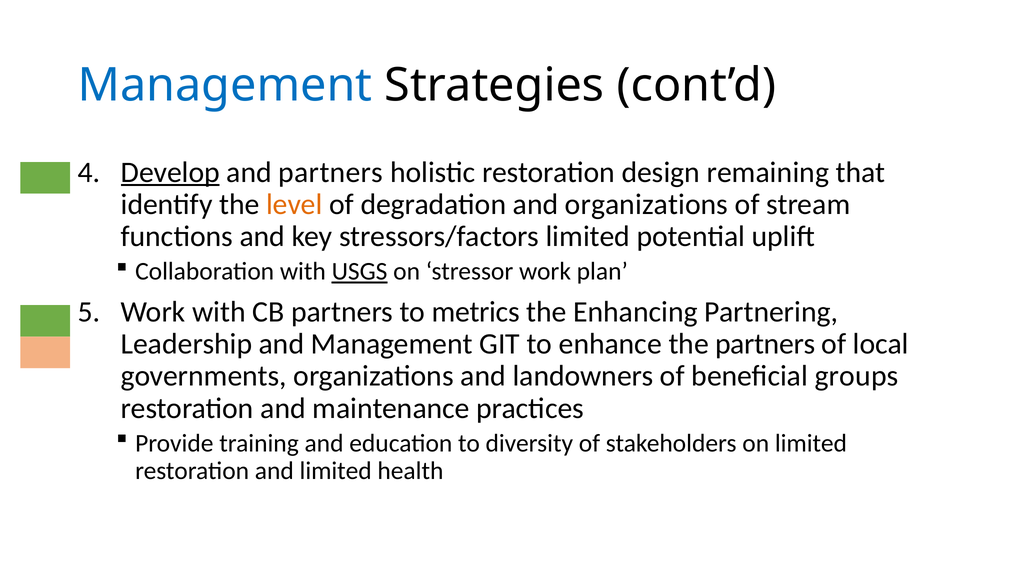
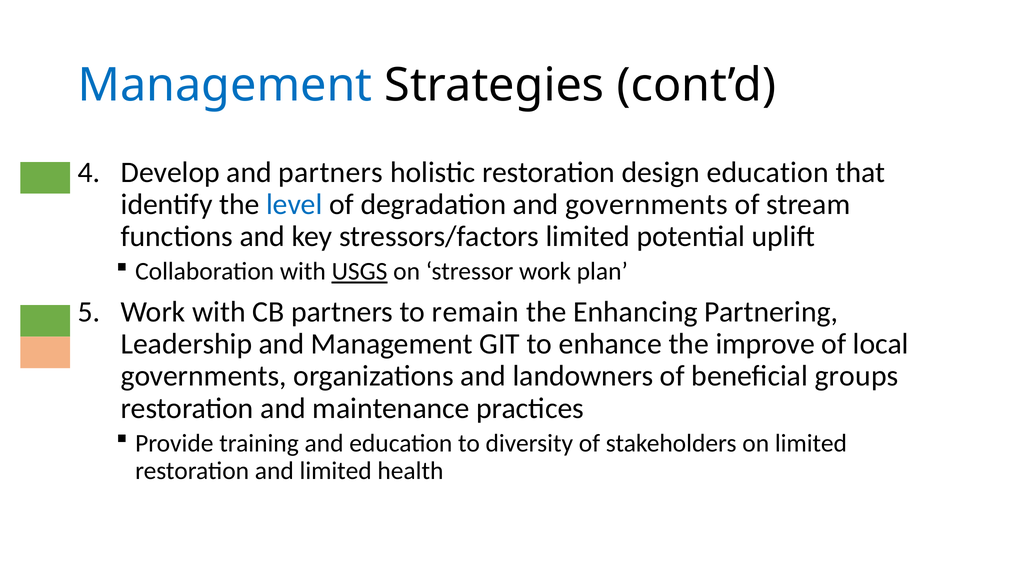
Develop underline: present -> none (170, 172)
design remaining: remaining -> education (768, 172)
level colour: orange -> blue (294, 205)
and organizations: organizations -> governments (646, 205)
metrics: metrics -> remain (475, 312)
the partners: partners -> improve (765, 344)
